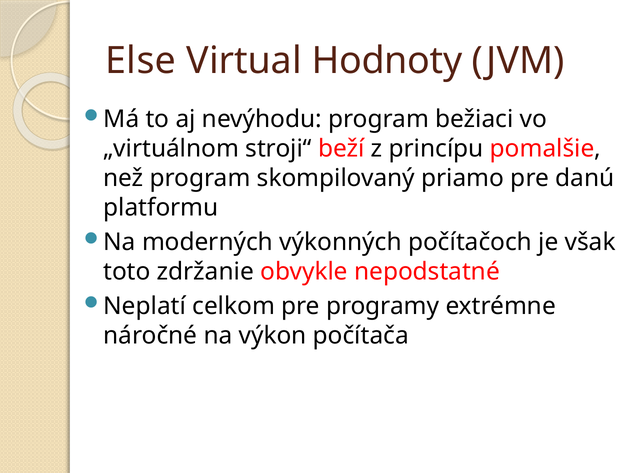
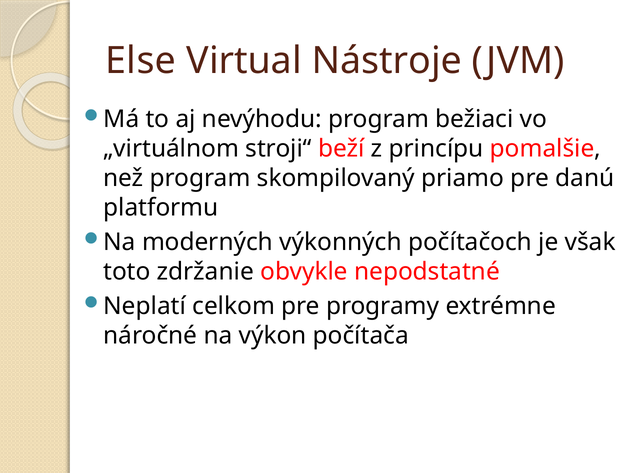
Hodnoty: Hodnoty -> Nástroje (387, 61)
